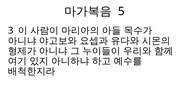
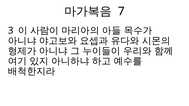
5: 5 -> 7 (121, 11)
